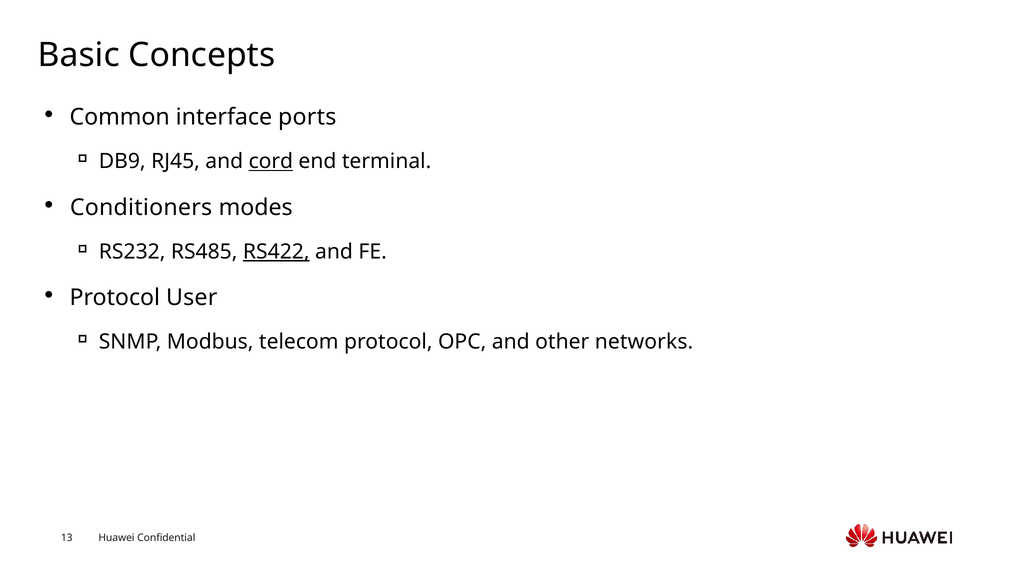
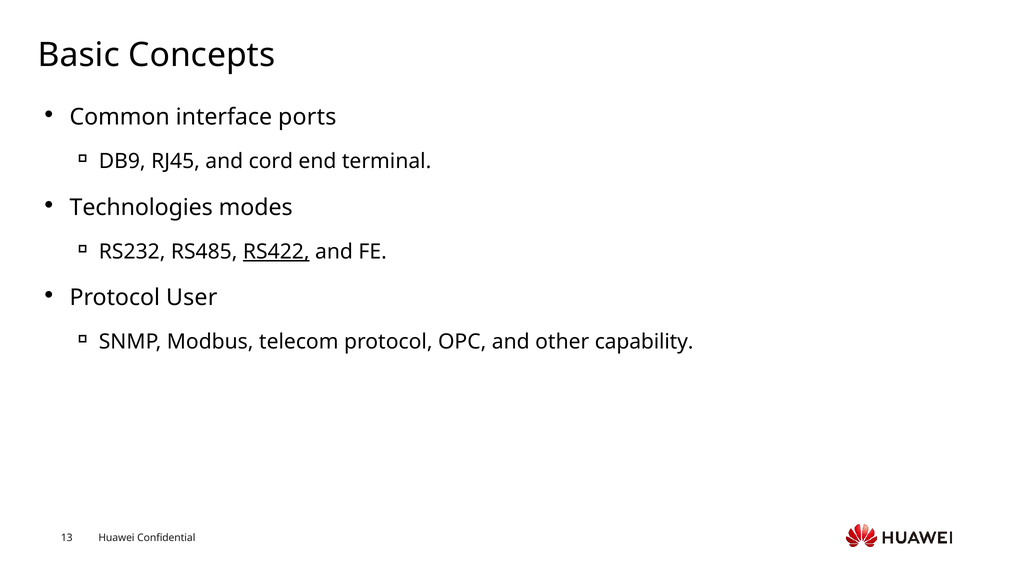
cord underline: present -> none (271, 161)
Conditioners: Conditioners -> Technologies (141, 208)
networks: networks -> capability (644, 342)
